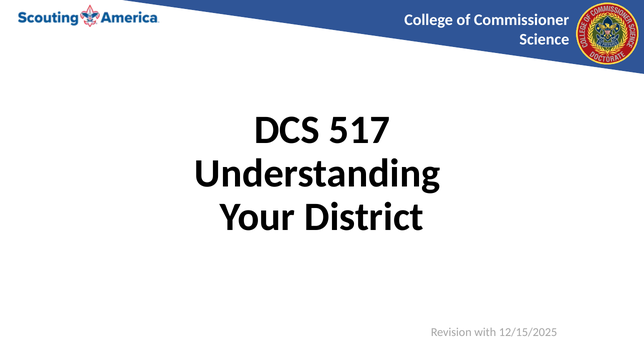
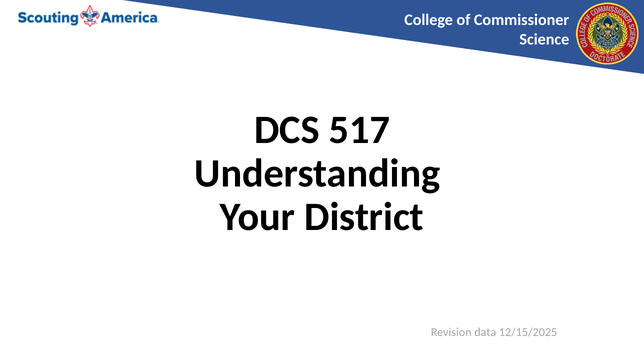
with: with -> data (485, 332)
